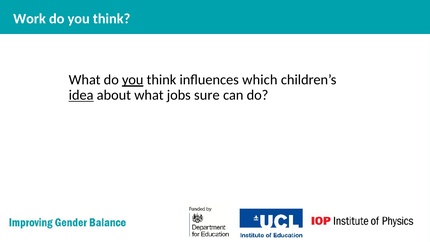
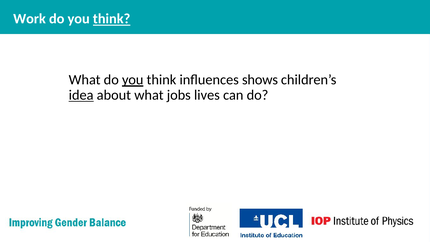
think underline: none -> present (112, 19)
which: which -> shows (260, 80)
sure: sure -> lives (207, 95)
